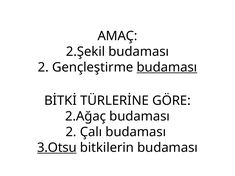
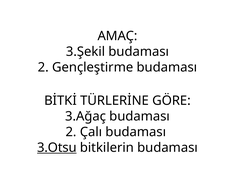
2.Şekil: 2.Şekil -> 3.Şekil (86, 52)
budaması underline: present -> none (167, 67)
2.Ağaç: 2.Ağaç -> 3.Ağaç (86, 116)
